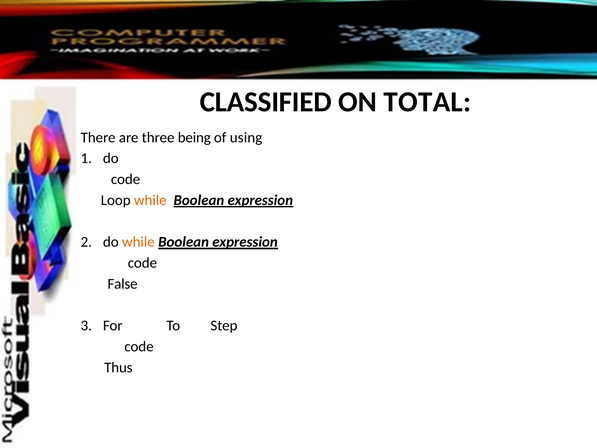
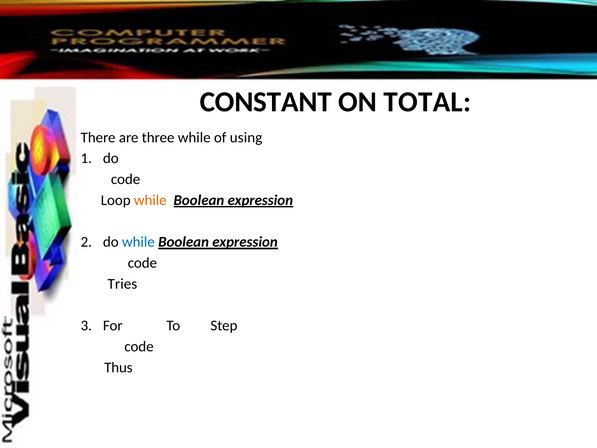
CLASSIFIED: CLASSIFIED -> CONSTANT (266, 102)
three being: being -> while (194, 137)
while colour: orange -> blue (138, 242)
False: False -> Tries (122, 284)
